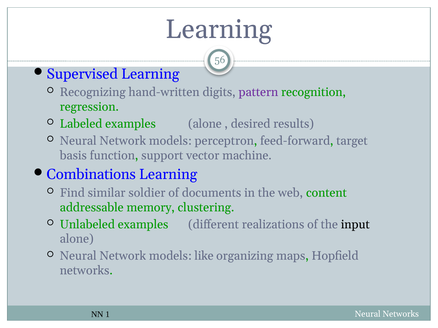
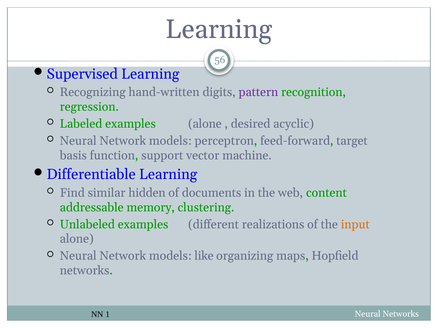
results: results -> acyclic (294, 124)
Combinations: Combinations -> Differentiable (91, 175)
soldier: soldier -> hidden (147, 193)
input colour: black -> orange (355, 225)
